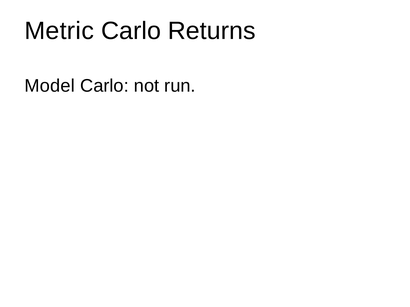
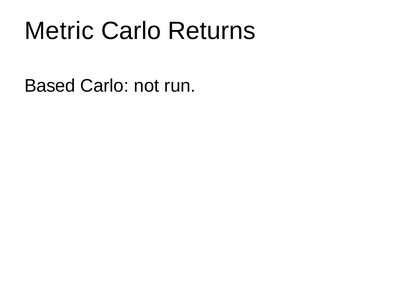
Model: Model -> Based (50, 86)
